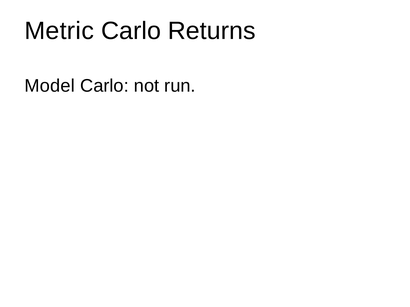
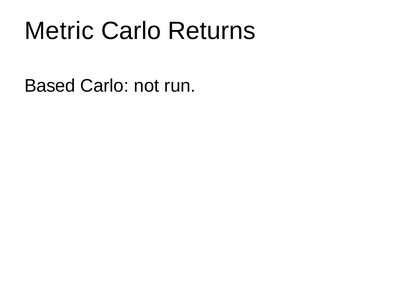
Model: Model -> Based (50, 86)
